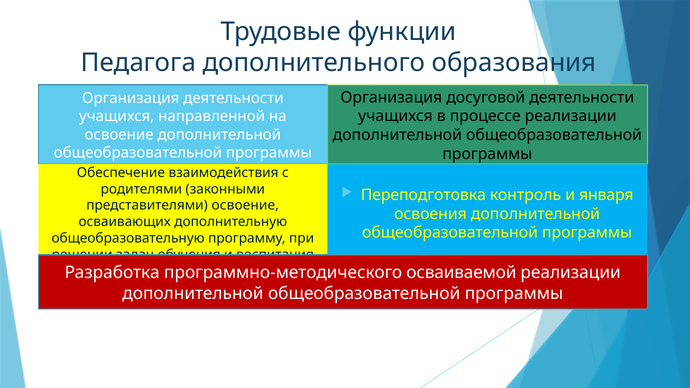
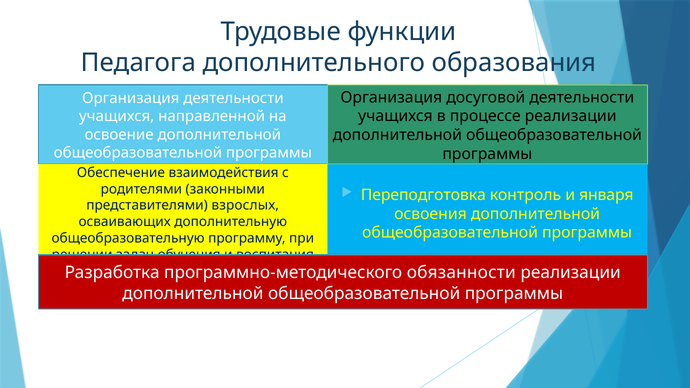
представителями освоение: освоение -> взрослых (245, 206)
осваиваемой: осваиваемой -> обязанности (461, 273)
